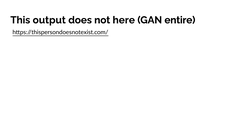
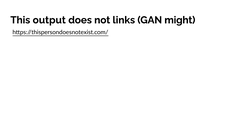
here: here -> links (124, 20)
entire: entire -> might (180, 20)
